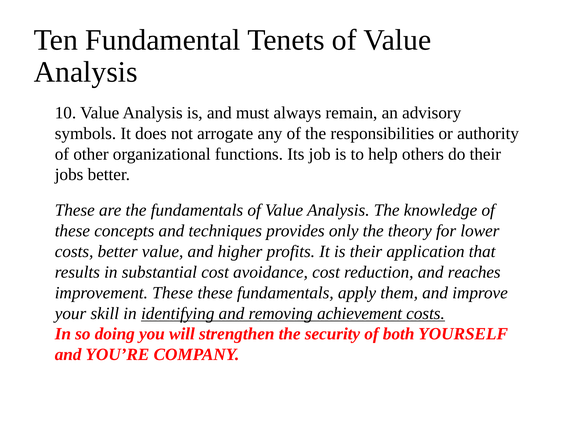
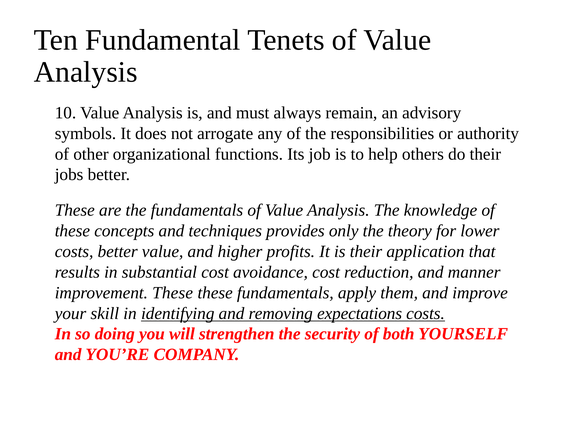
reaches: reaches -> manner (474, 272)
achievement: achievement -> expectations (360, 314)
